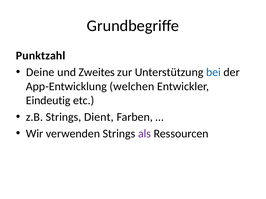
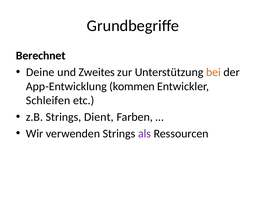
Punktzahl: Punktzahl -> Berechnet (41, 56)
bei colour: blue -> orange (213, 72)
welchen: welchen -> kommen (132, 87)
Eindeutig: Eindeutig -> Schleifen (48, 101)
